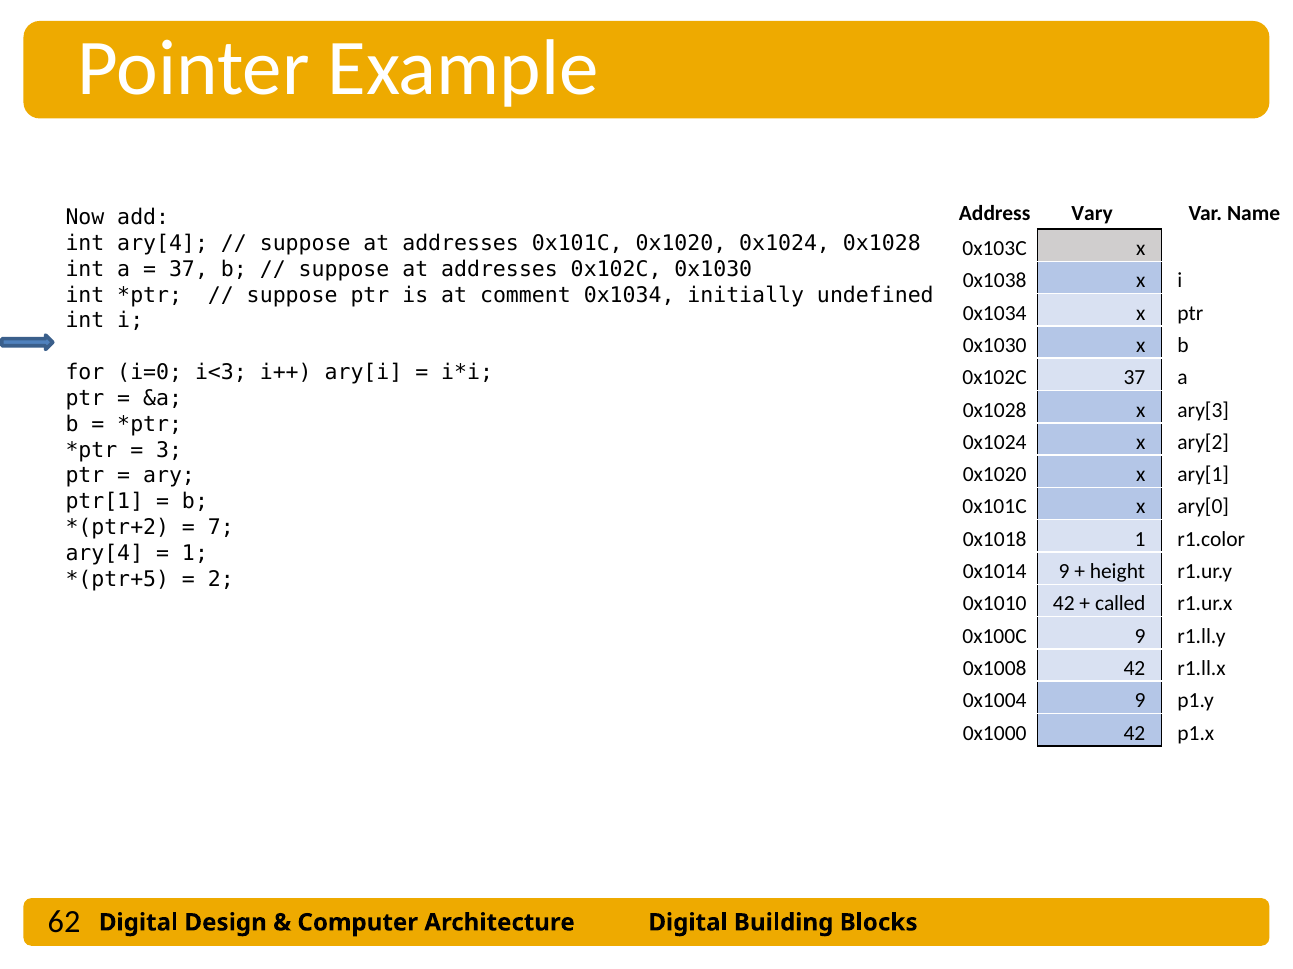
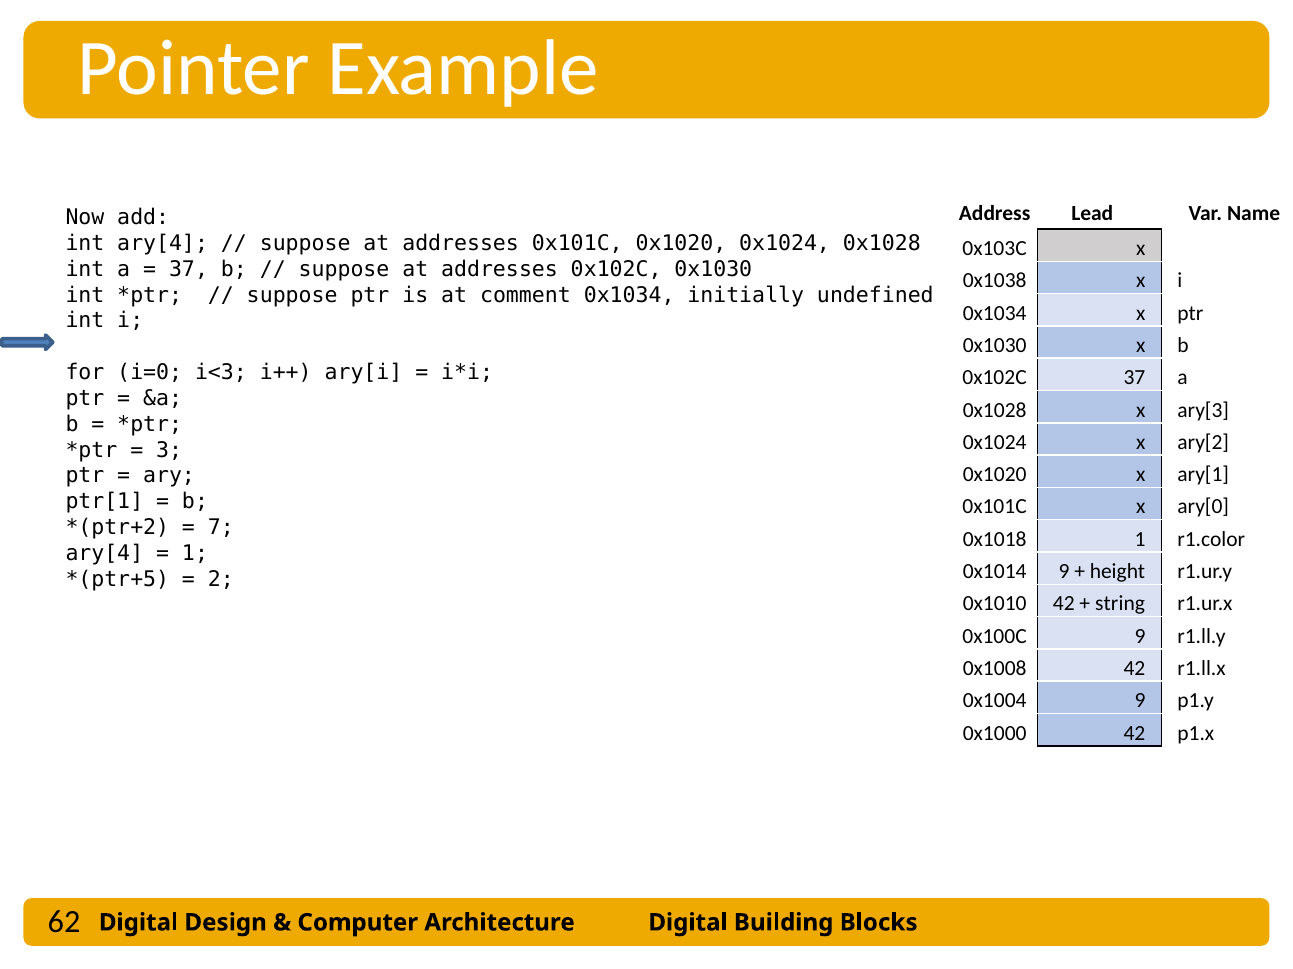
Vary: Vary -> Lead (1092, 214)
called: called -> string (1120, 604)
